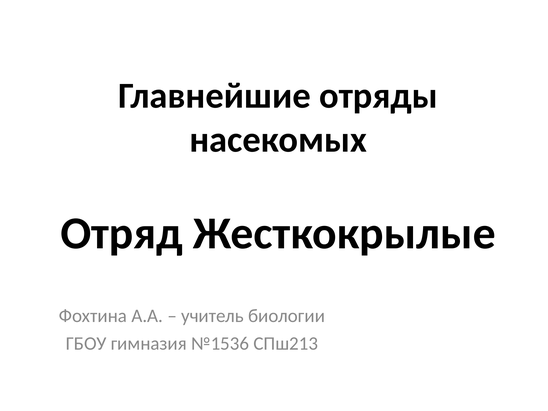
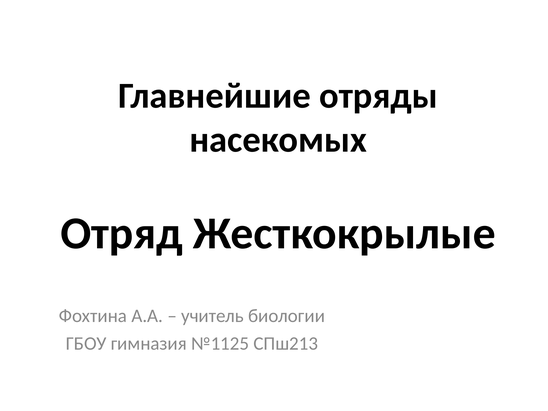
№1536: №1536 -> №1125 (220, 344)
